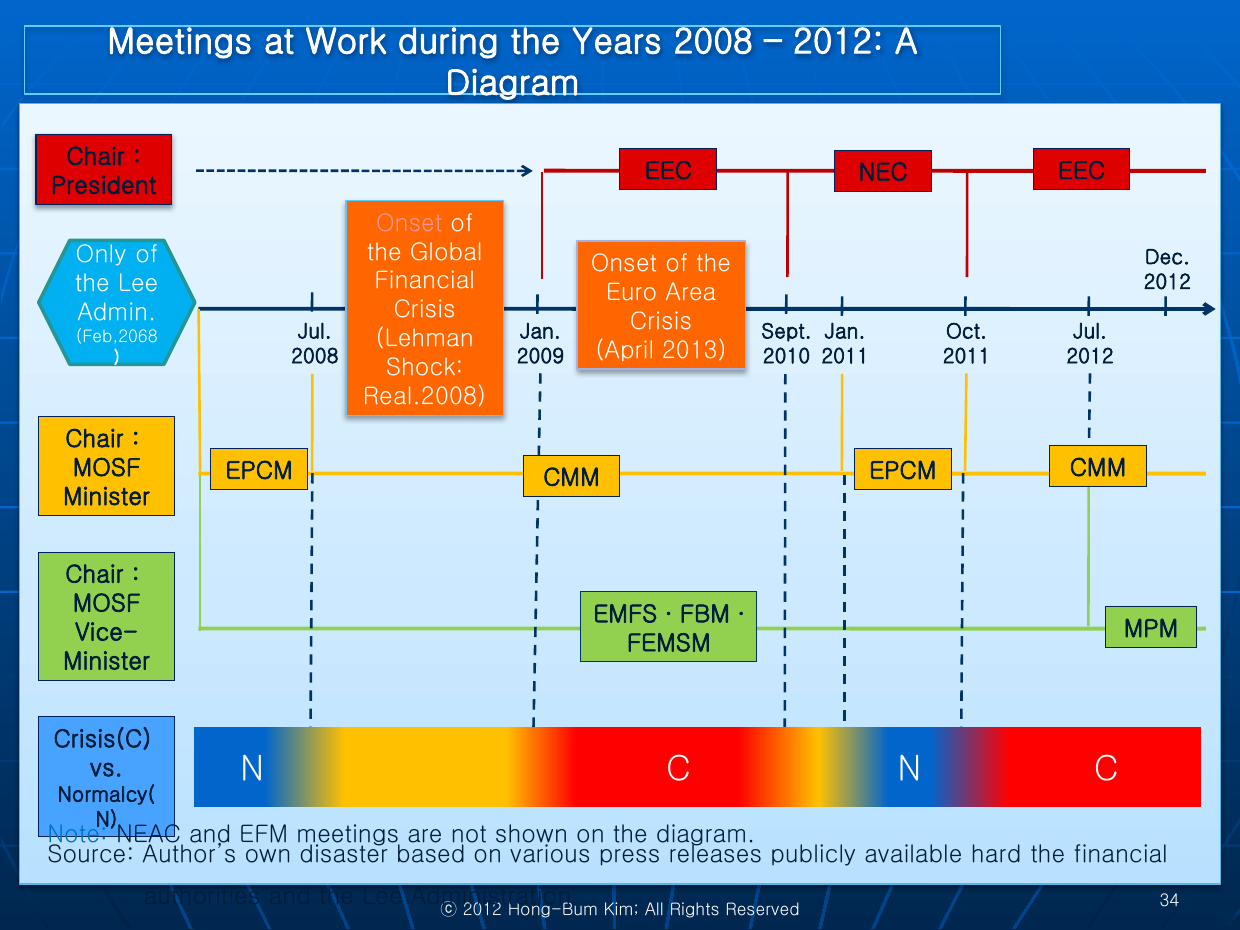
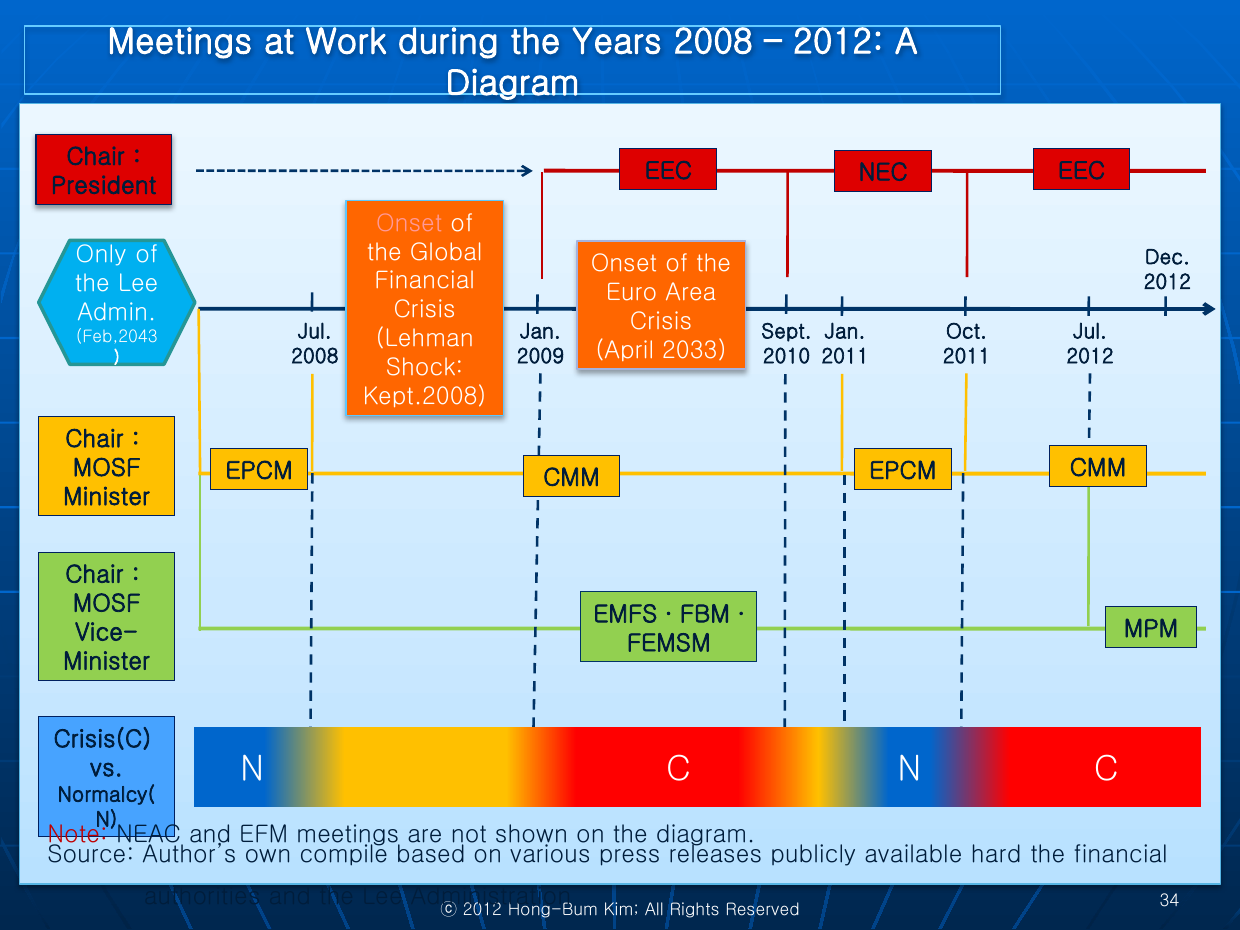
Feb,2068: Feb,2068 -> Feb,2043 (117, 337)
2013: 2013 -> 2033 (694, 350)
Real.2008: Real.2008 -> Kept.2008 (425, 397)
Note colour: blue -> red (78, 834)
disaster: disaster -> compile (344, 855)
